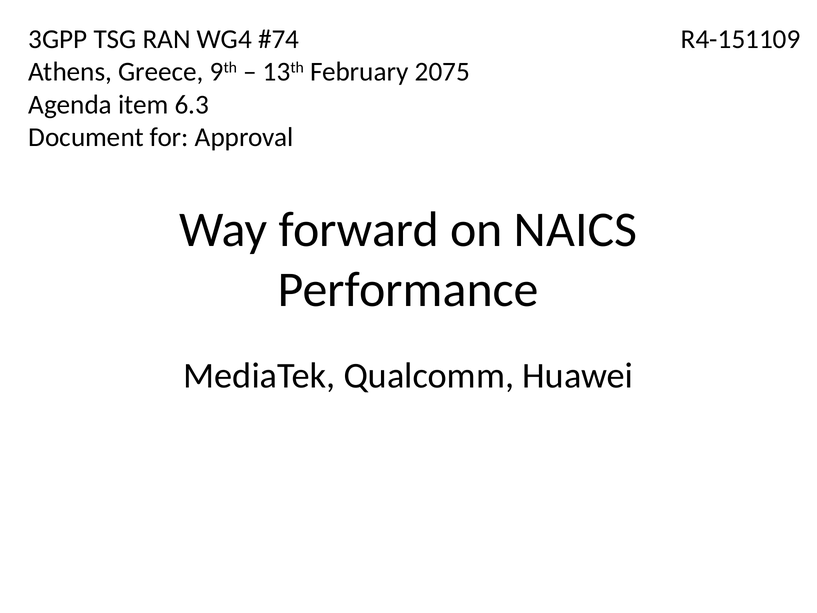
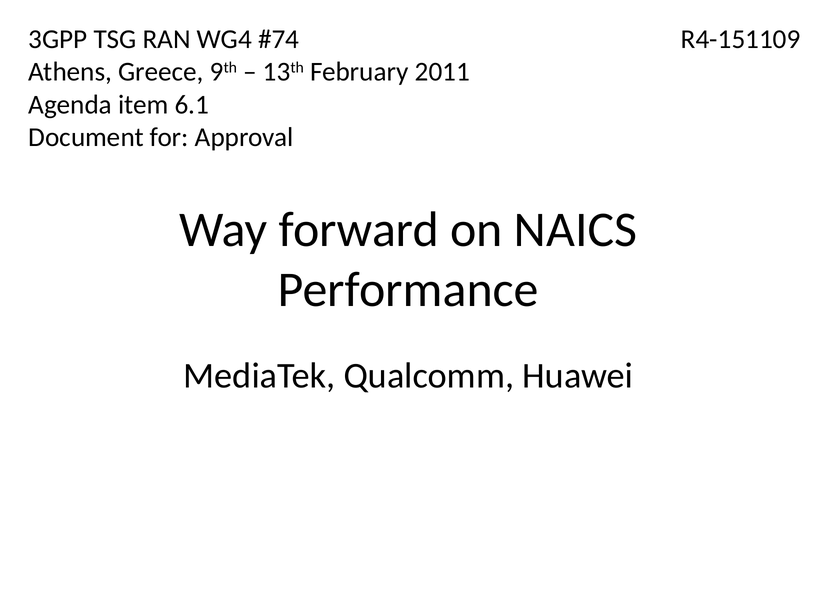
2075: 2075 -> 2011 (442, 72)
6.3: 6.3 -> 6.1 (192, 104)
